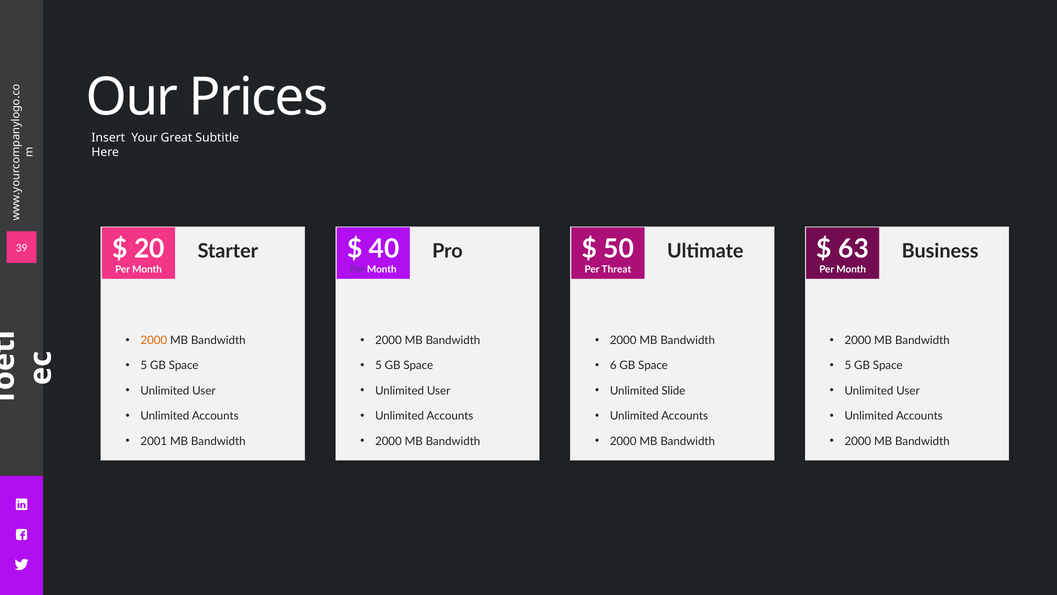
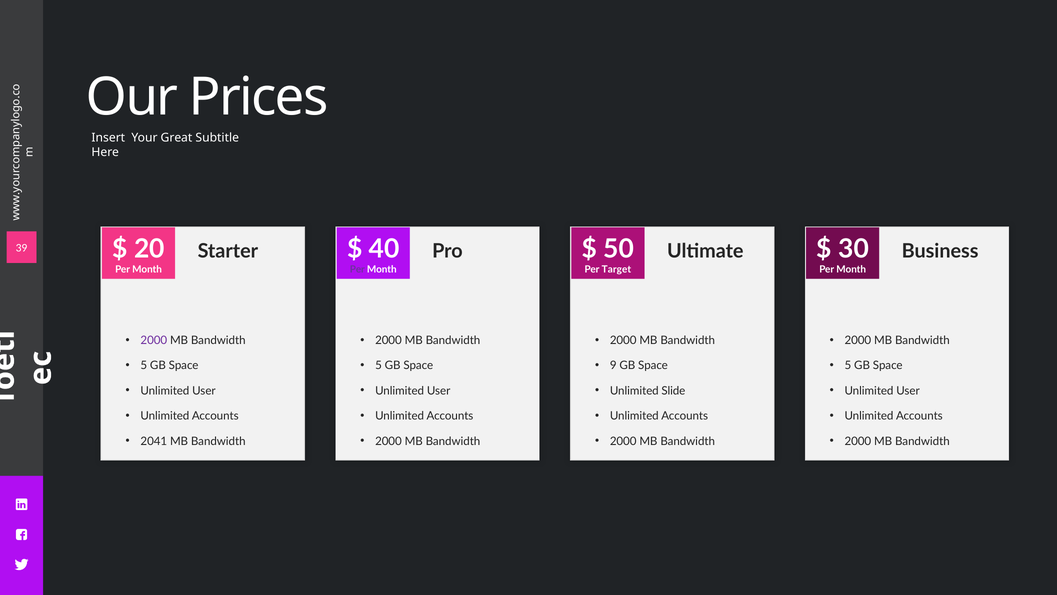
63: 63 -> 30 (854, 249)
Threat: Threat -> Target (616, 269)
2000 colour: orange -> purple (154, 340)
6: 6 -> 9 (613, 365)
2001: 2001 -> 2041 (154, 441)
